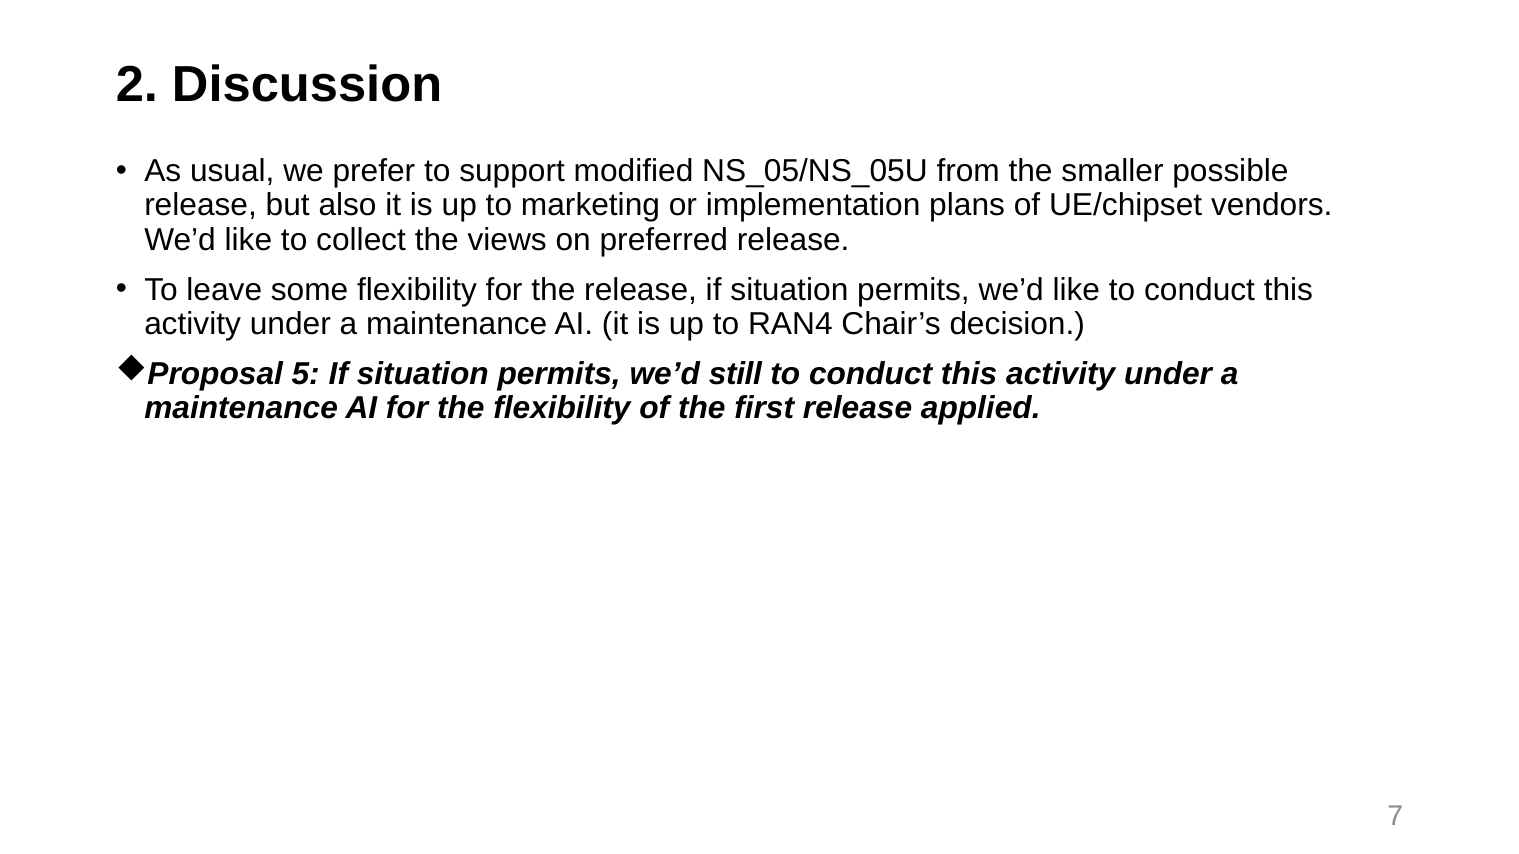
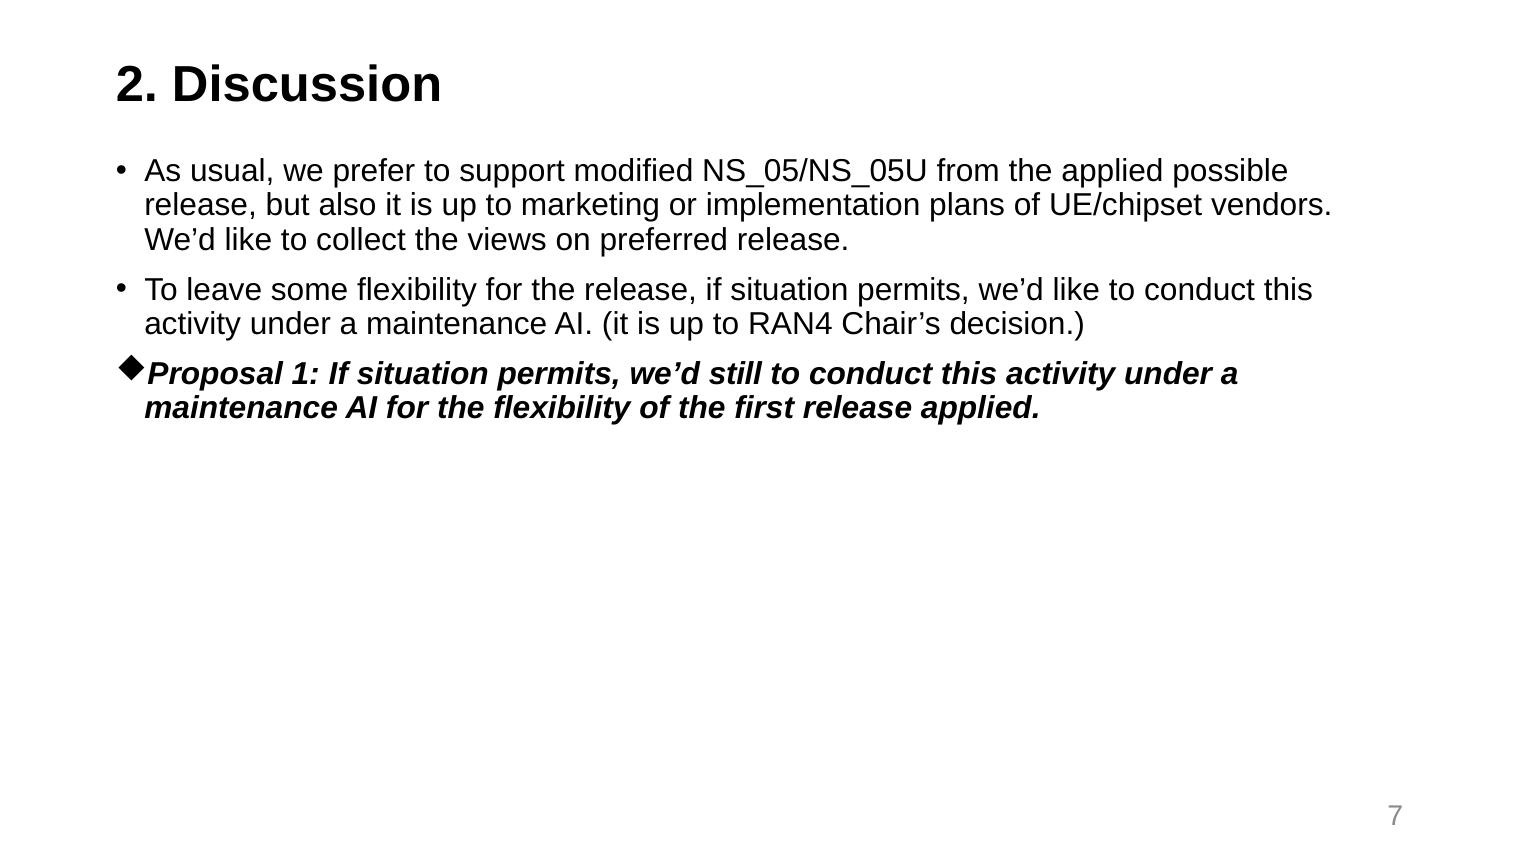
the smaller: smaller -> applied (1113, 171)
5: 5 -> 1 (306, 374)
